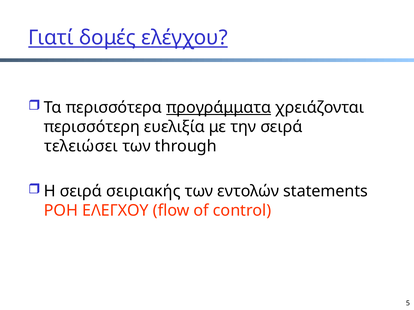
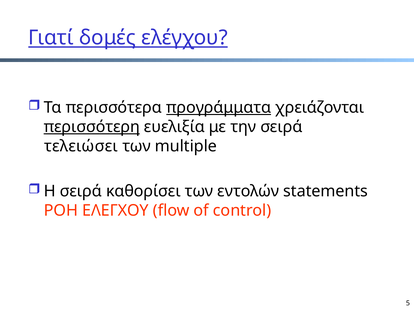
περισσότερη underline: none -> present (92, 127)
through: through -> multiple (186, 147)
σειριακής: σειριακής -> καθορίσει (143, 192)
